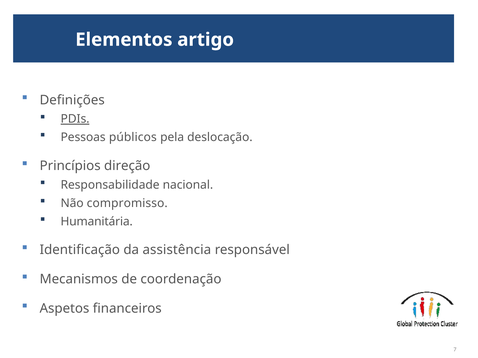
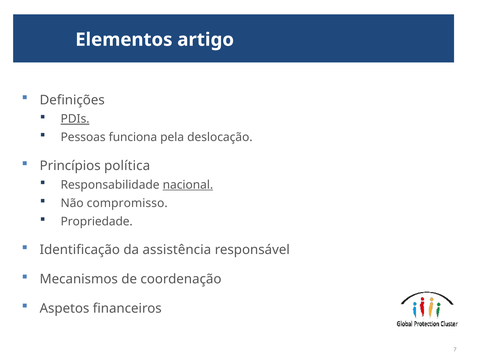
públicos: públicos -> funciona (133, 138)
direção: direção -> política (127, 166)
nacional underline: none -> present (188, 185)
Humanitária: Humanitária -> Propriedade (97, 222)
